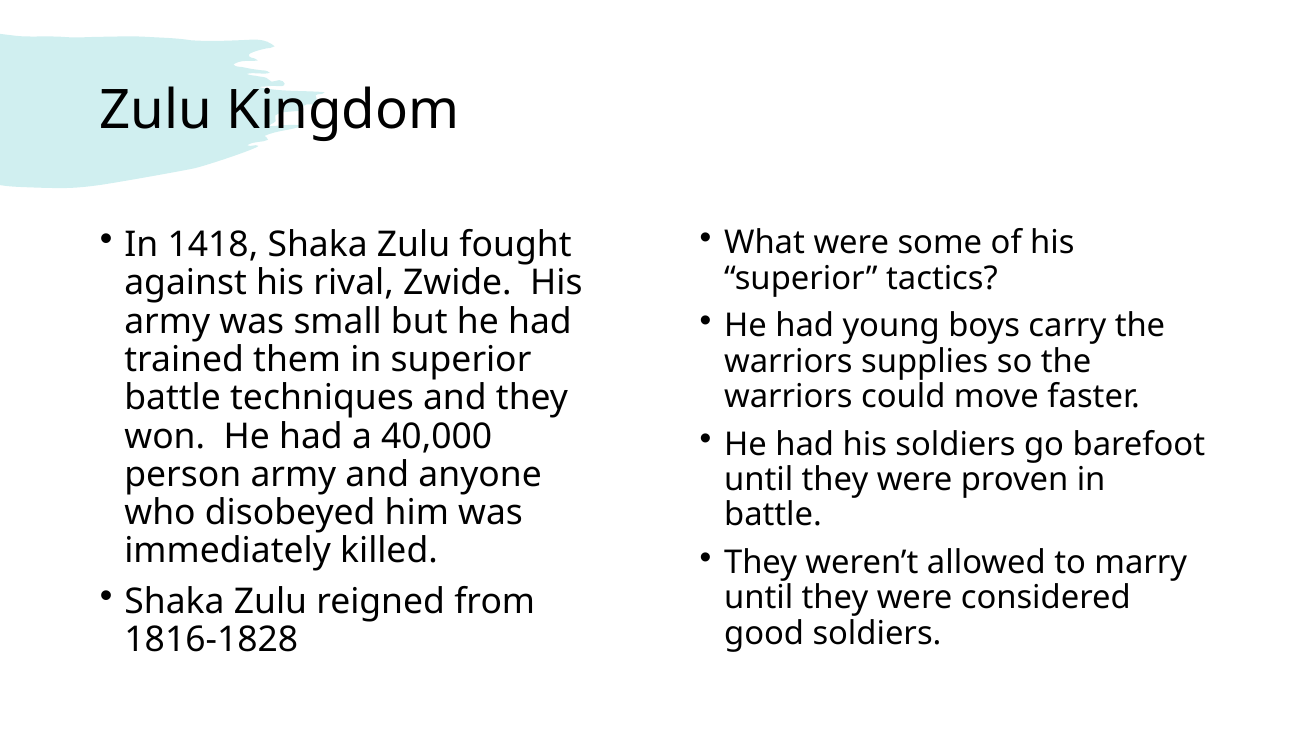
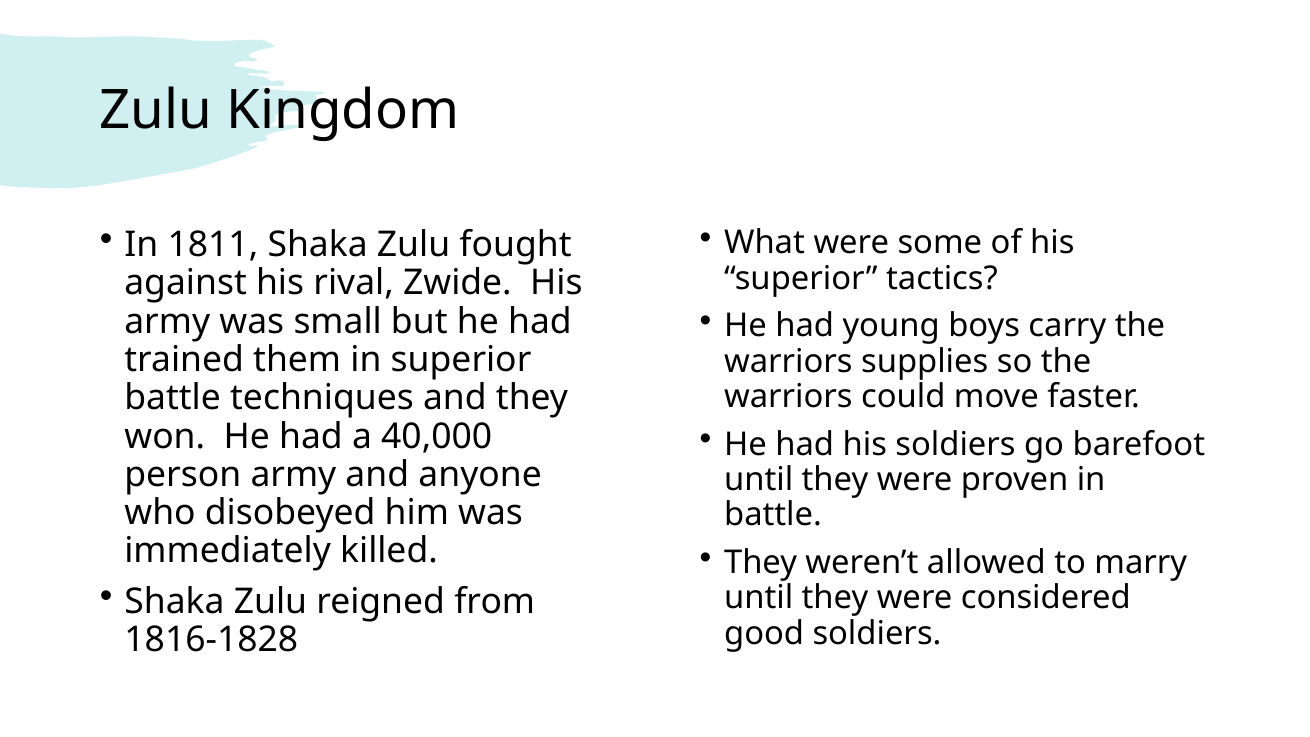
1418: 1418 -> 1811 (213, 245)
